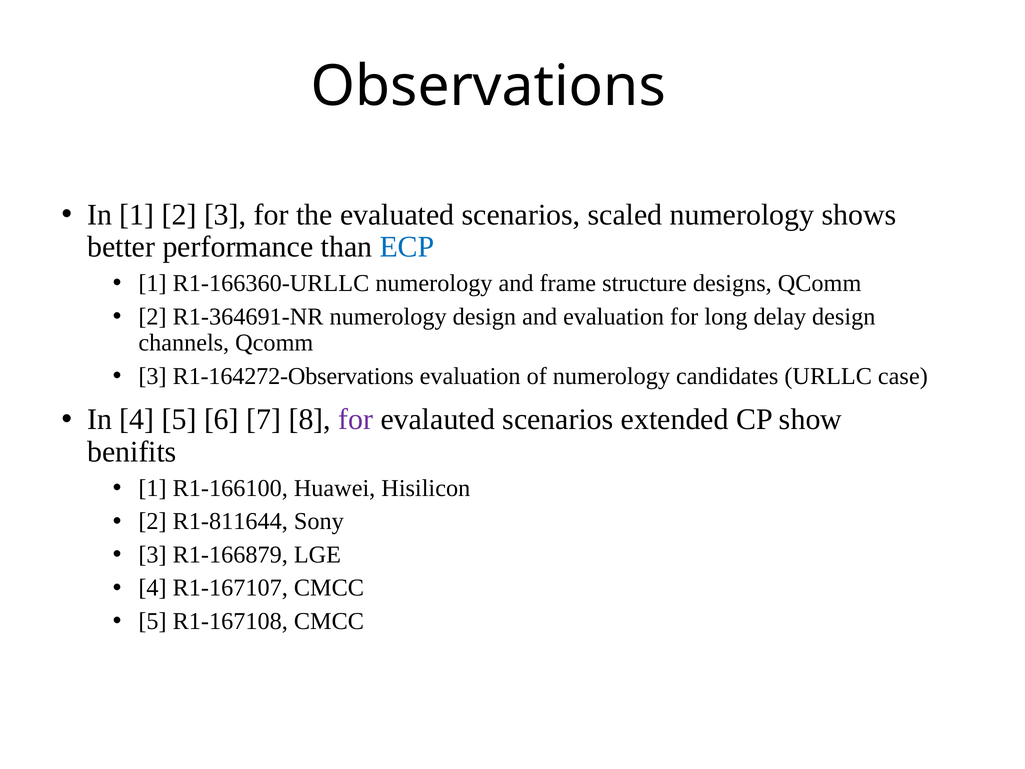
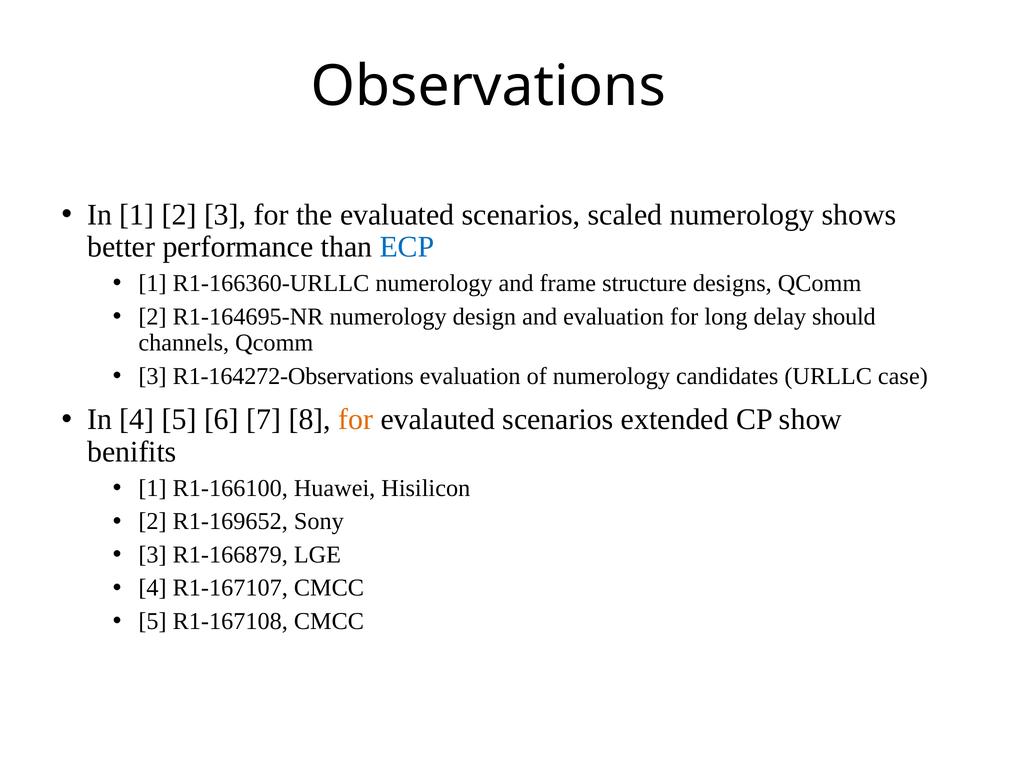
R1-364691-NR: R1-364691-NR -> R1-164695-NR (248, 317)
delay design: design -> should (844, 317)
for colour: purple -> orange (356, 419)
R1-811644: R1-811644 -> R1-169652 (230, 521)
